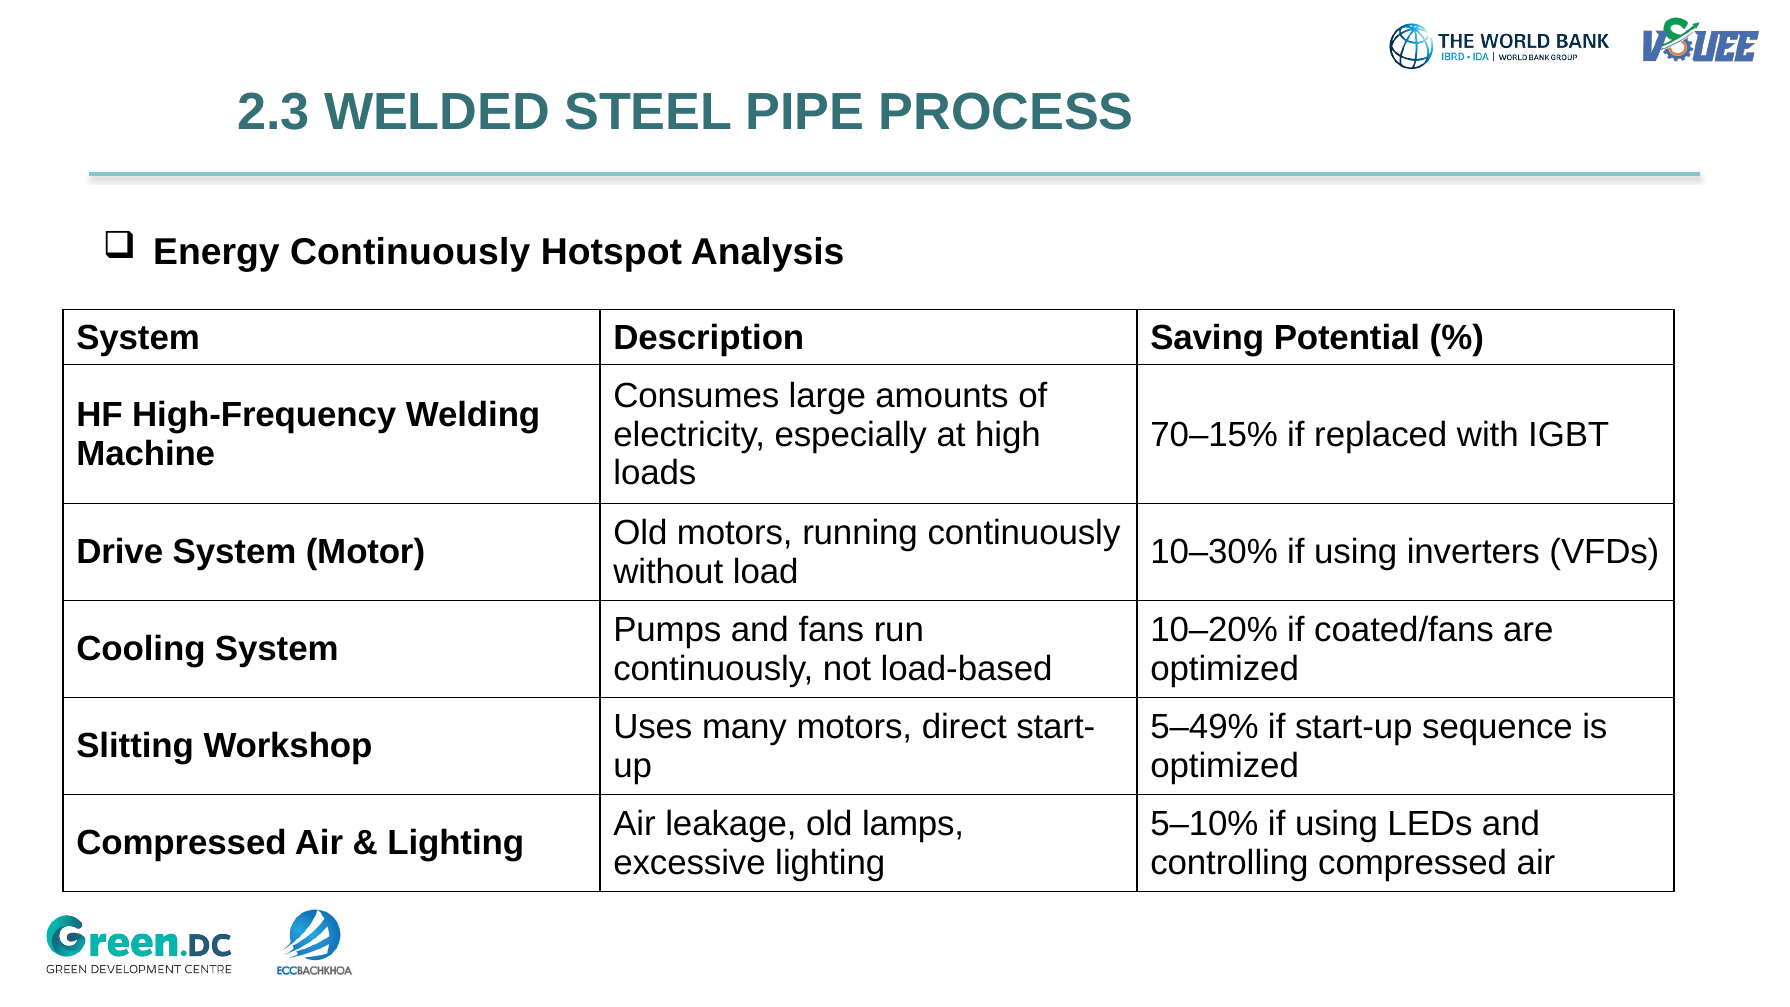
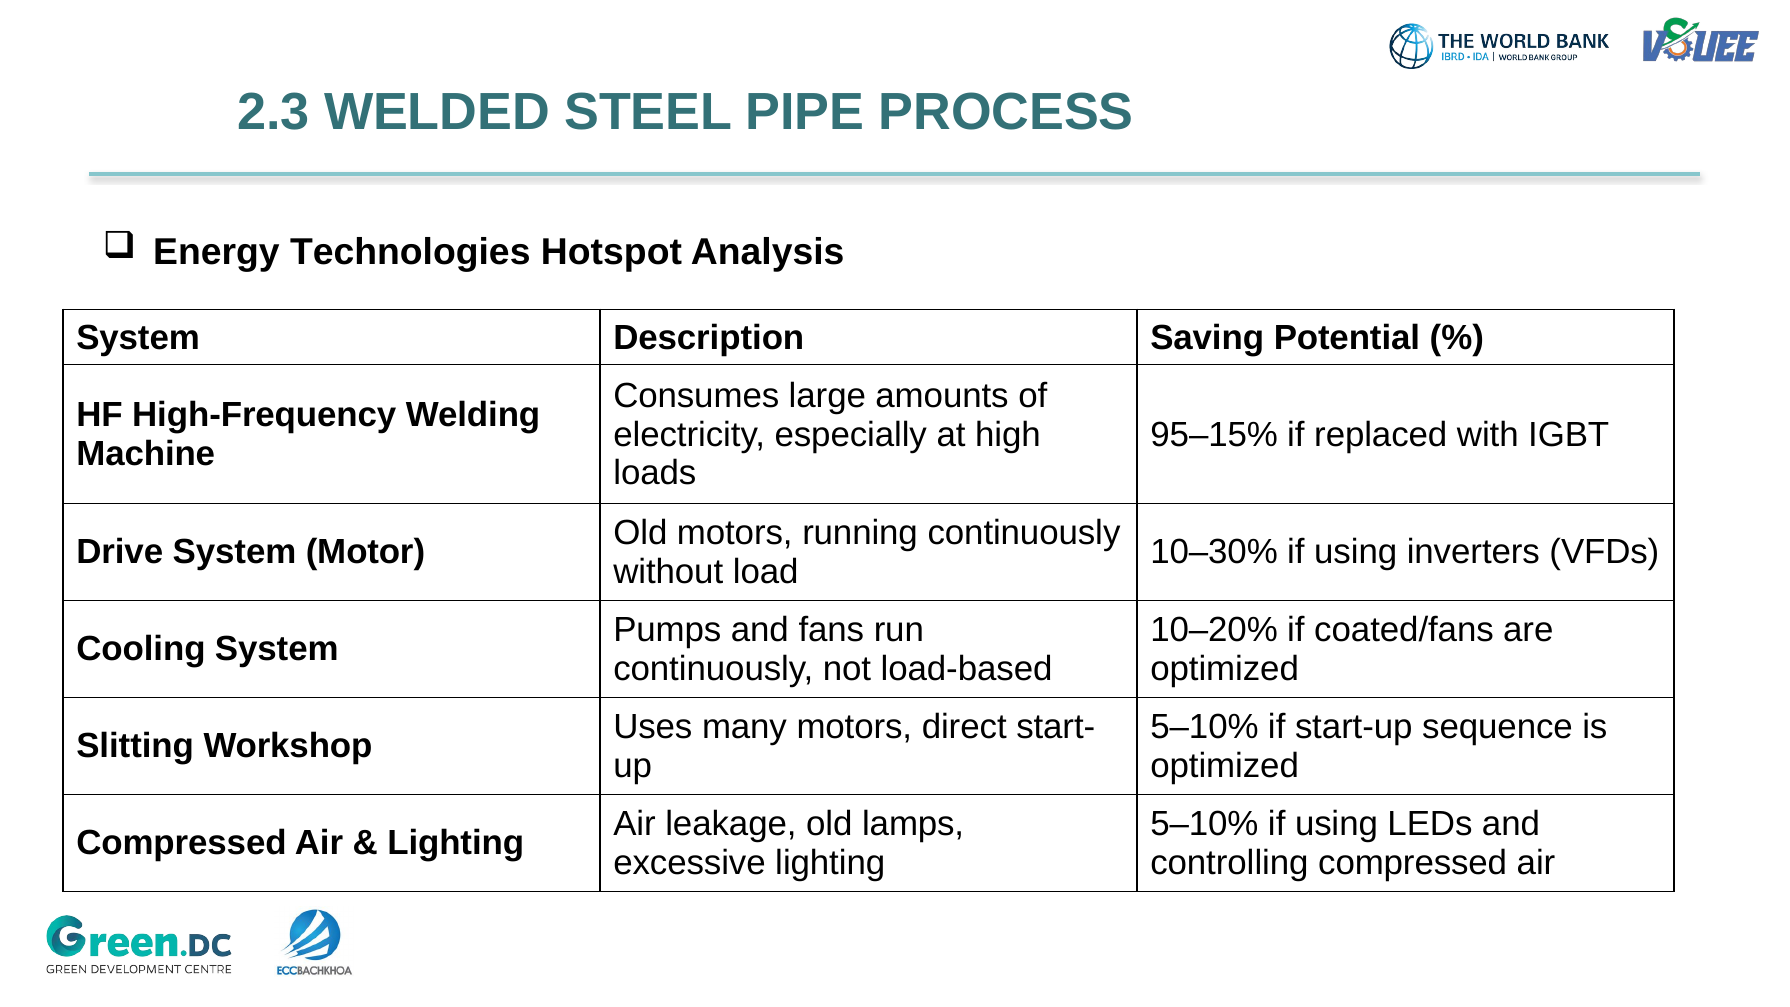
Energy Continuously: Continuously -> Technologies (410, 252)
70–15%: 70–15% -> 95–15% (1214, 434)
5–49%: 5–49% -> 5–10% (1204, 727)
